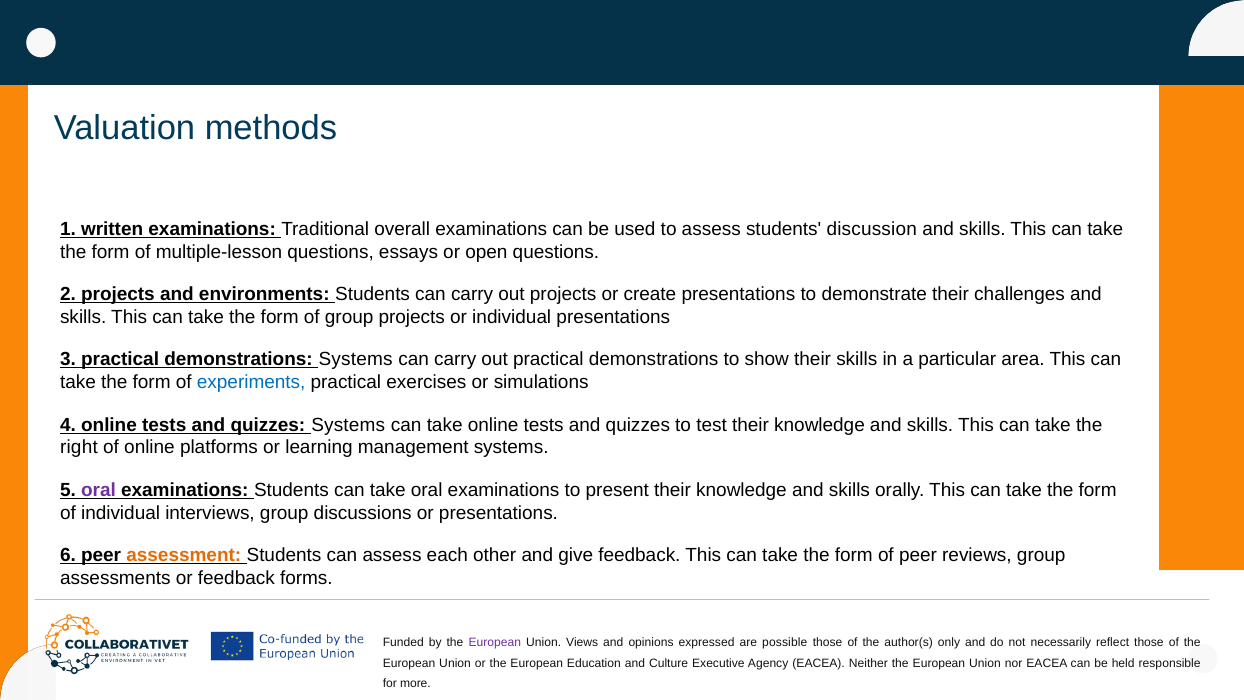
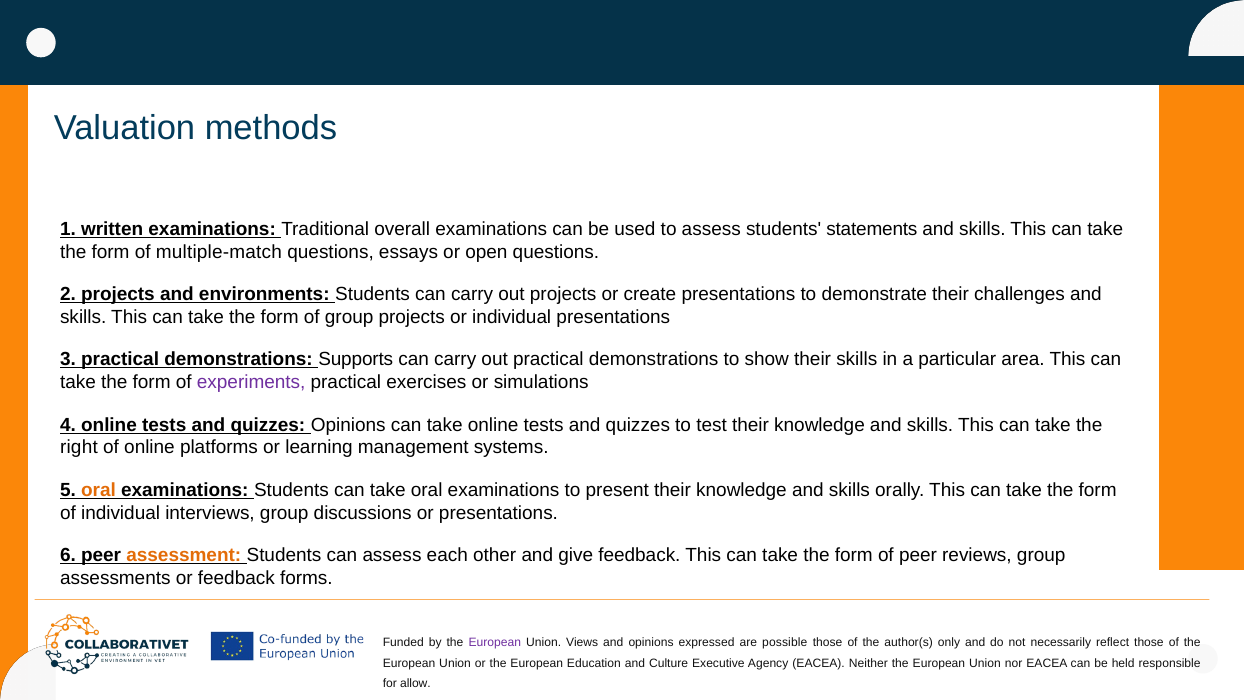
discussion: discussion -> statements (872, 229)
multiple-lesson: multiple-lesson -> multiple-match (219, 252)
demonstrations Systems: Systems -> Supports (356, 359)
experiments colour: blue -> purple (251, 382)
quizzes Systems: Systems -> Opinions (348, 425)
oral colour: purple -> orange (98, 490)
more: more -> allow (415, 683)
